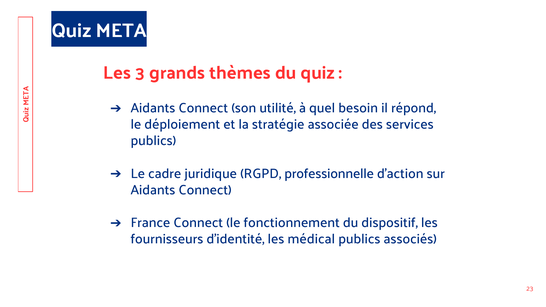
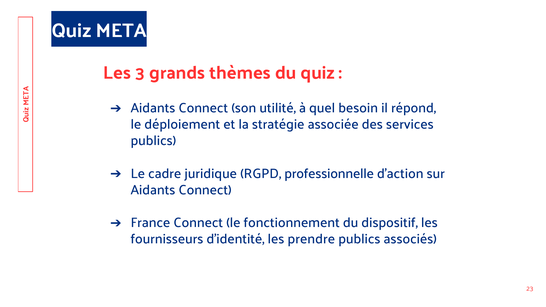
médical: médical -> prendre (311, 239)
